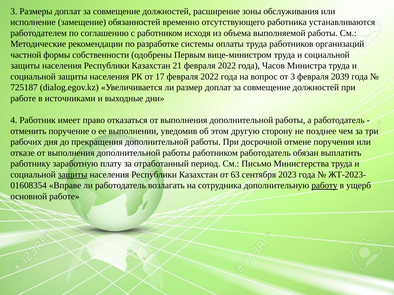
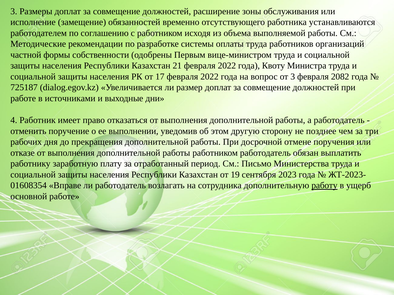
Часов: Часов -> Квоту (274, 66)
2039: 2039 -> 2082 (340, 77)
защиты underline: present -> none (73, 175)
63: 63 -> 19 (235, 175)
